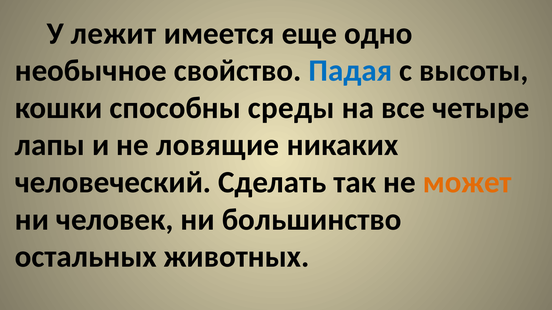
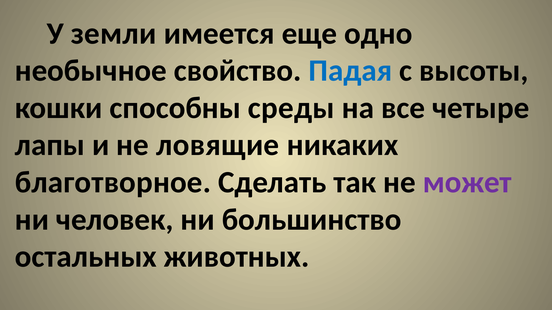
лежит: лежит -> земли (114, 34)
человеческий: человеческий -> благотворное (113, 183)
может colour: orange -> purple (467, 183)
